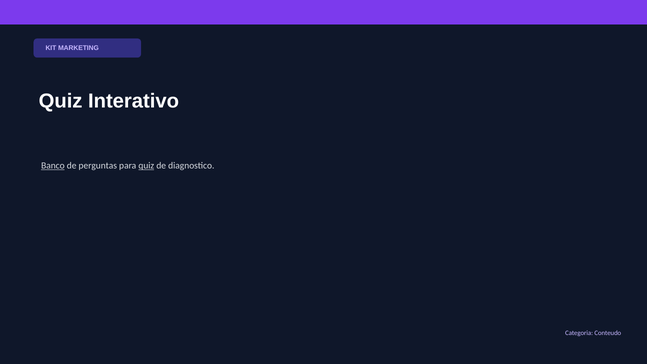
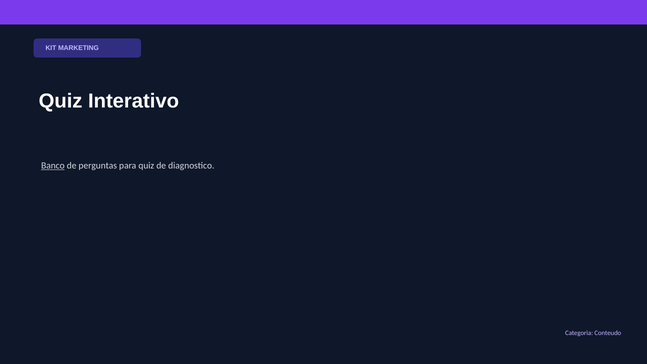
quiz underline: present -> none (146, 166)
